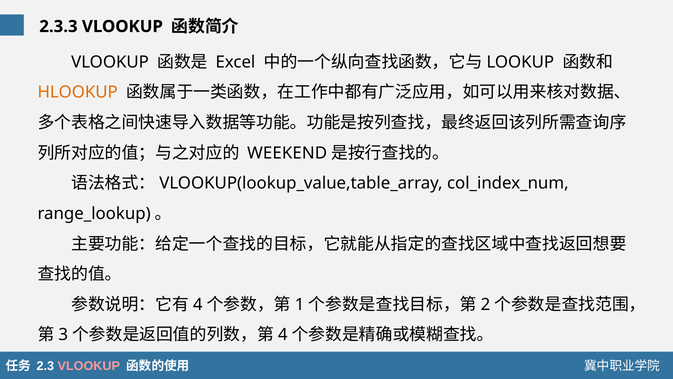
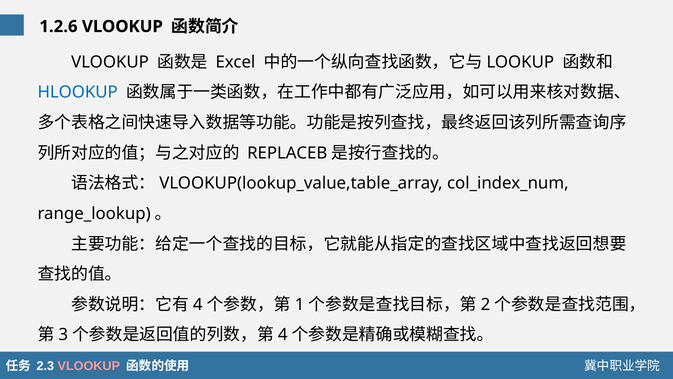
2.3.3: 2.3.3 -> 1.2.6 (58, 26)
HLOOKUP colour: orange -> blue (78, 92)
WEEKEND: WEEKEND -> REPLACEB (287, 153)
